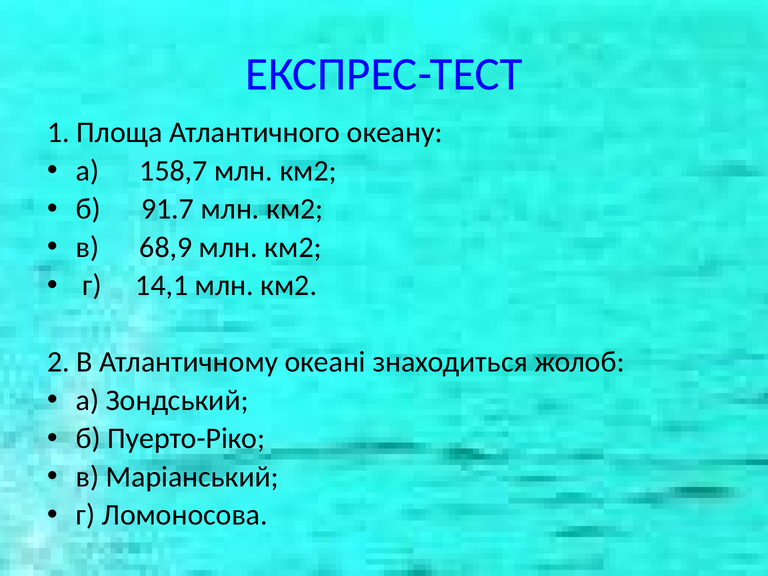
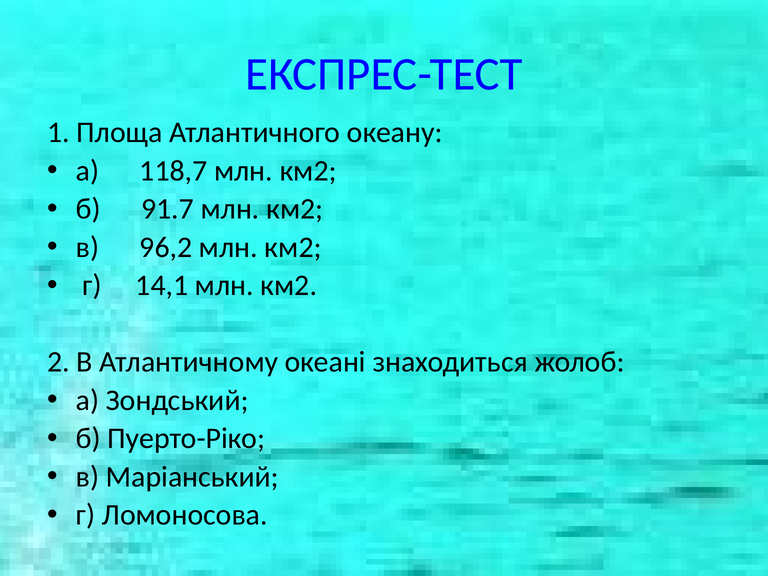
158,7: 158,7 -> 118,7 (173, 171)
68,9: 68,9 -> 96,2 (166, 247)
